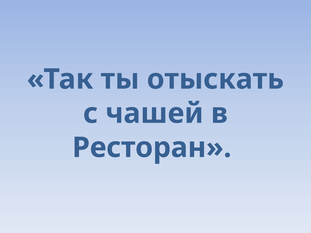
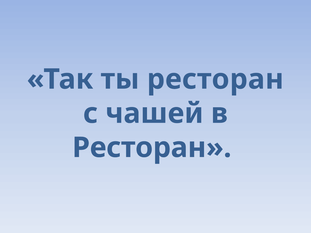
ты отыскать: отыскать -> ресторан (215, 79)
